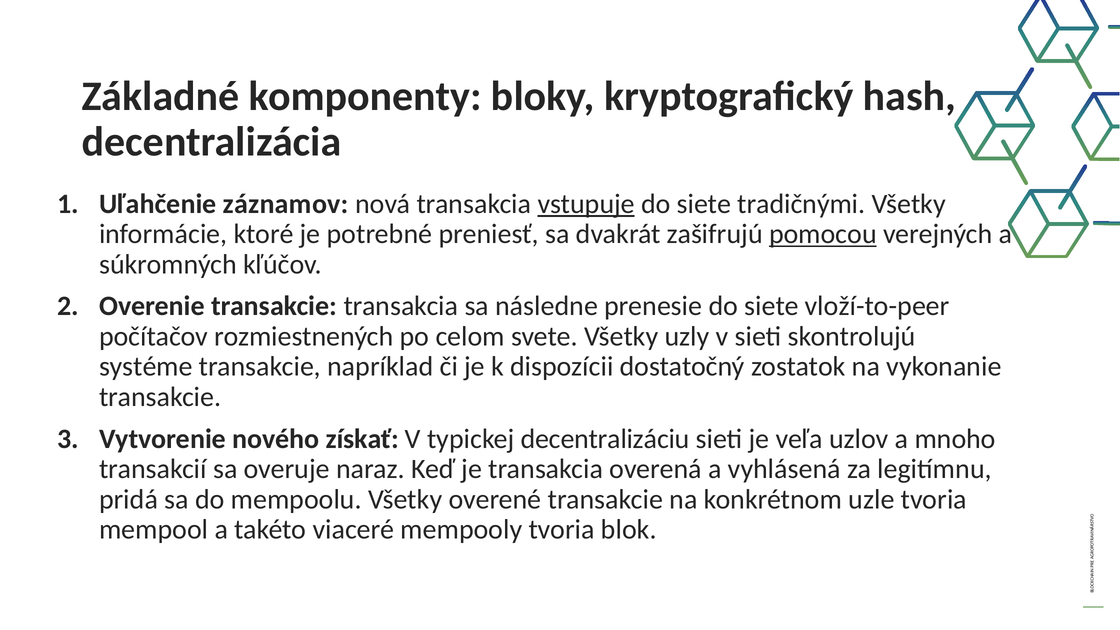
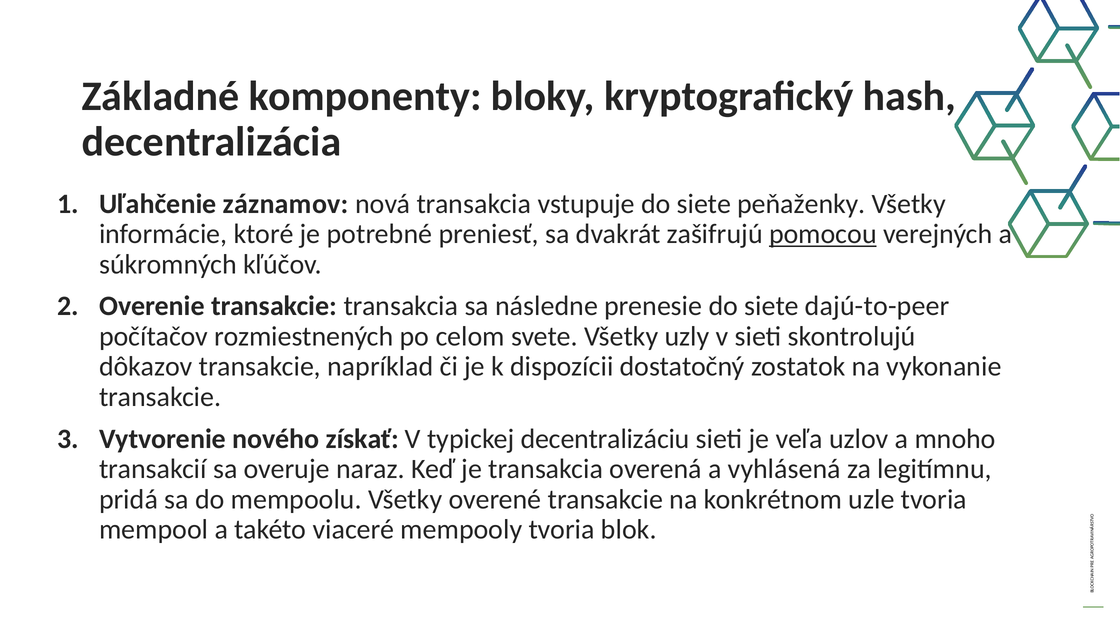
vstupuje underline: present -> none (586, 204)
tradičnými: tradičnými -> peňaženky (801, 204)
vloží-to-peer: vloží-to-peer -> dajú-to-peer (877, 306)
systéme: systéme -> dôkazov (146, 367)
